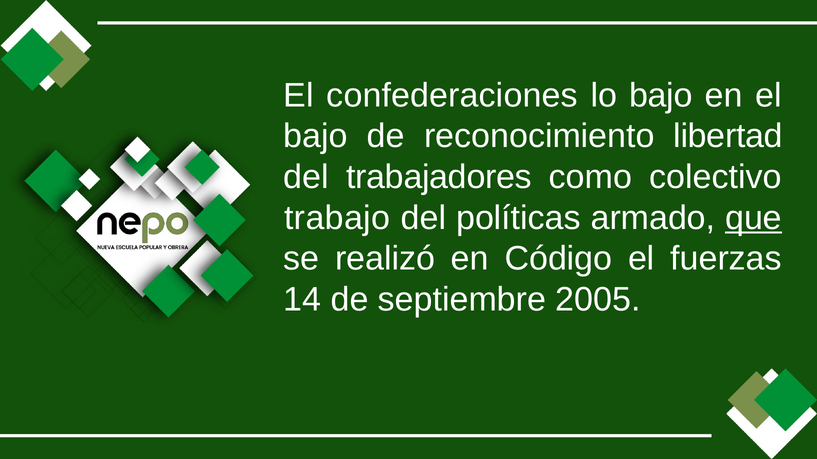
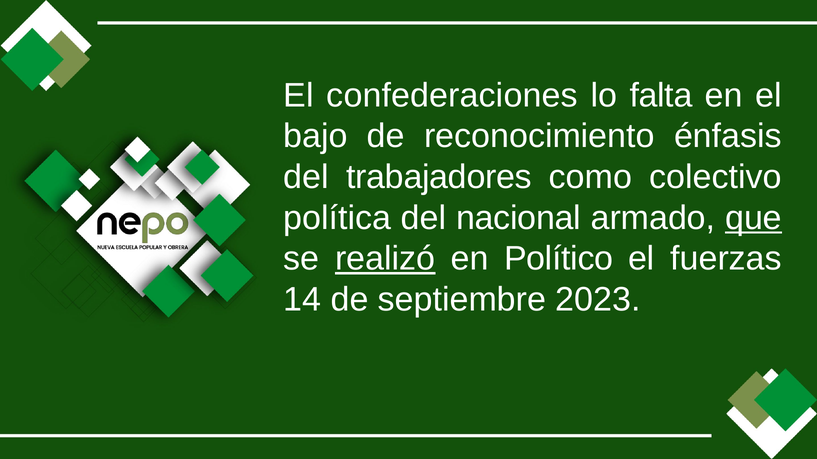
lo bajo: bajo -> falta (661, 96)
libertad: libertad -> énfasis (728, 136)
trabajo: trabajo -> política (337, 218)
políticas: políticas -> nacional (519, 218)
realizó underline: none -> present (385, 259)
Código: Código -> Político (559, 259)
2005: 2005 -> 2023 (598, 300)
